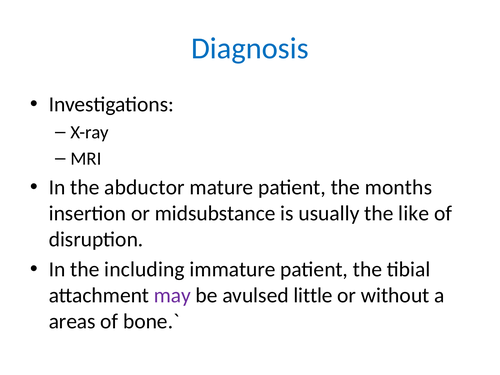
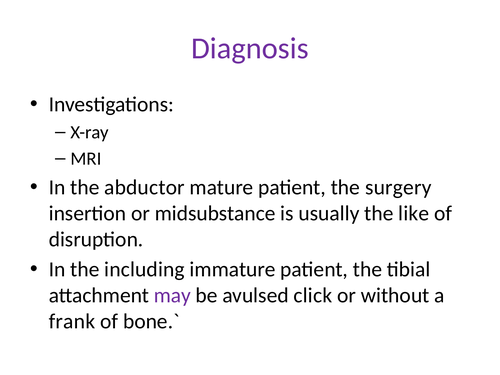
Diagnosis colour: blue -> purple (250, 48)
months: months -> surgery (398, 188)
little: little -> click (313, 295)
areas: areas -> frank (72, 321)
